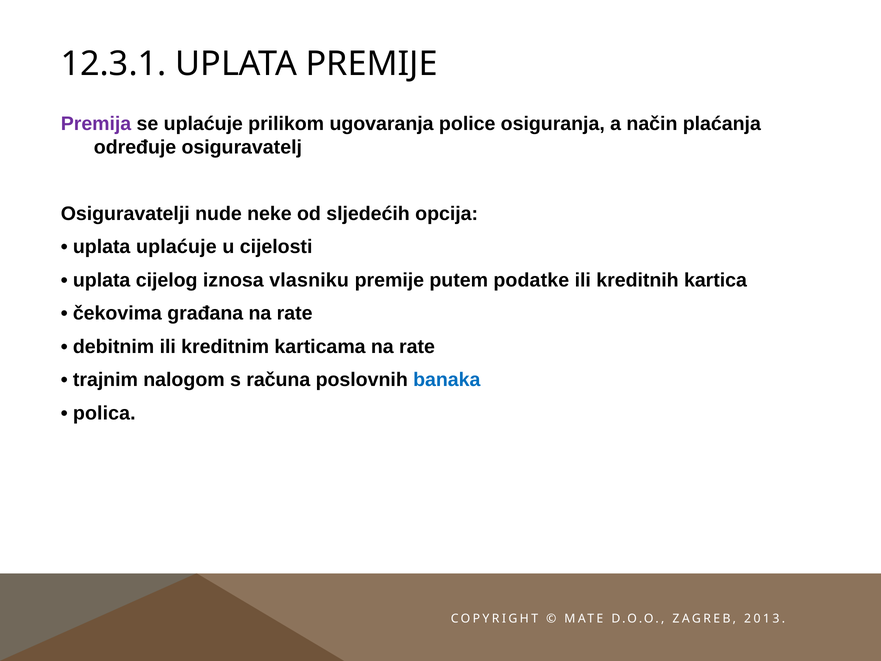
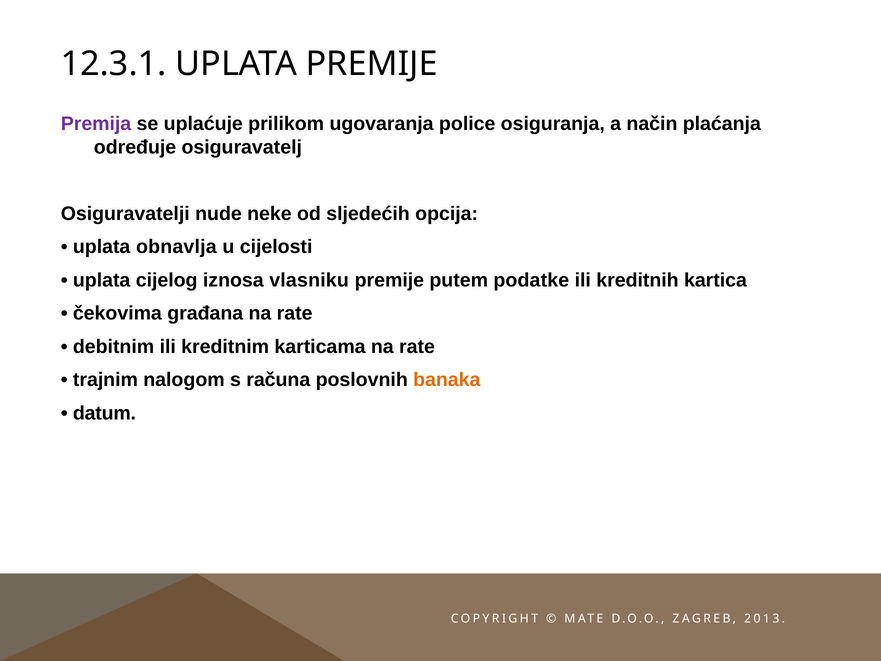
uplata uplaćuje: uplaćuje -> obnavlja (176, 247)
banaka colour: blue -> orange (447, 380)
polica: polica -> datum (104, 413)
